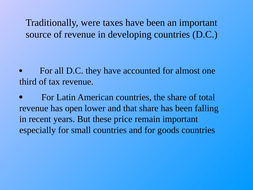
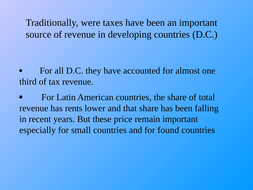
open: open -> rents (74, 108)
goods: goods -> found (168, 130)
